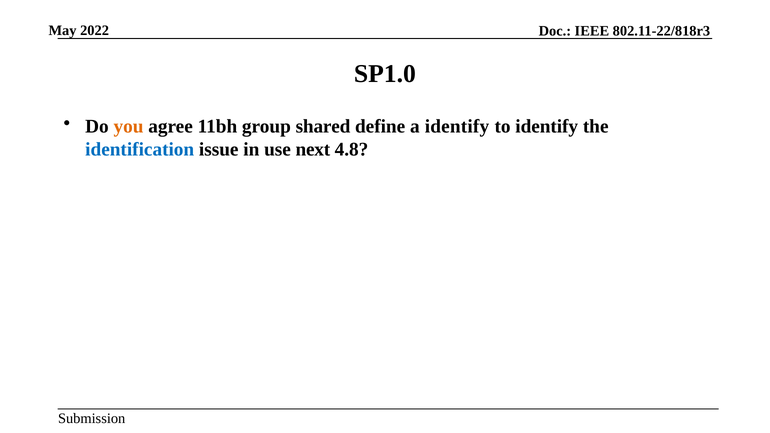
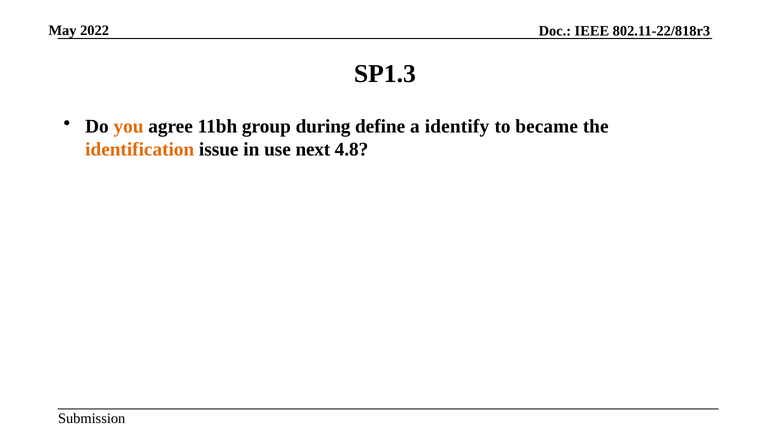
SP1.0: SP1.0 -> SP1.3 (385, 74)
shared: shared -> during (323, 126)
to identify: identify -> became (547, 126)
identification colour: blue -> orange (140, 150)
